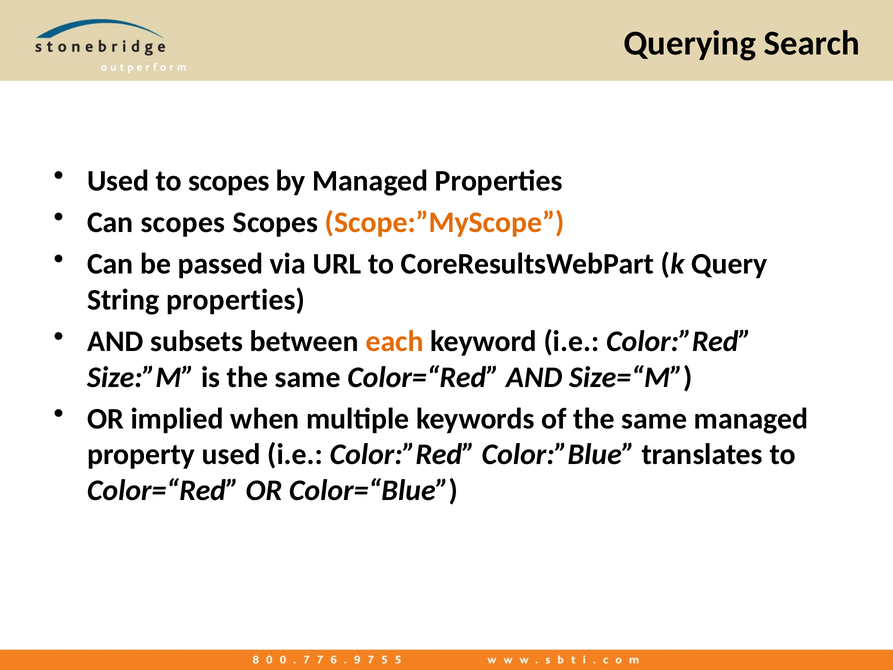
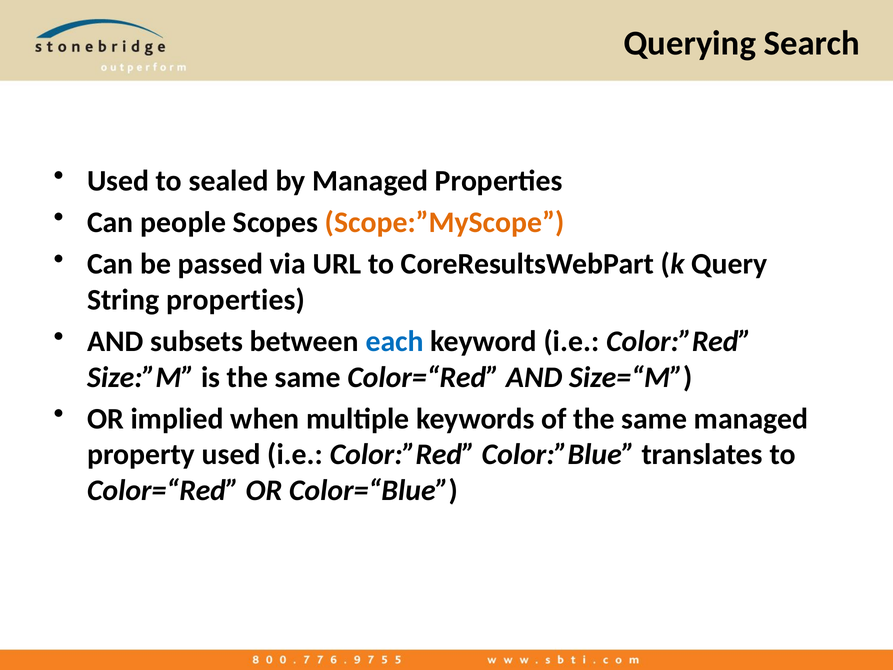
to scopes: scopes -> sealed (229, 181)
Can scopes: scopes -> people (183, 222)
each colour: orange -> blue (395, 341)
